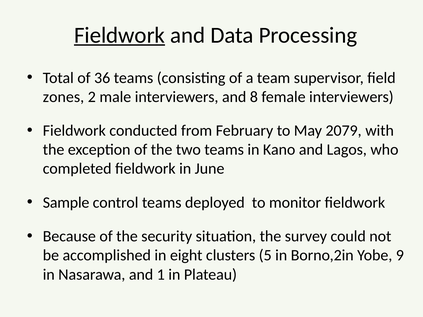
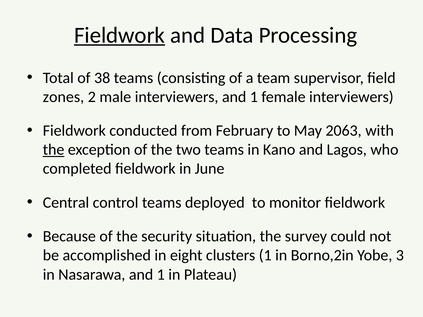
36: 36 -> 38 (102, 78)
interviewers and 8: 8 -> 1 (254, 97)
2079: 2079 -> 2063 (344, 131)
the underline: none -> present (54, 150)
Sample: Sample -> Central (66, 203)
clusters 5: 5 -> 1 (265, 256)
9: 9 -> 3 (400, 256)
